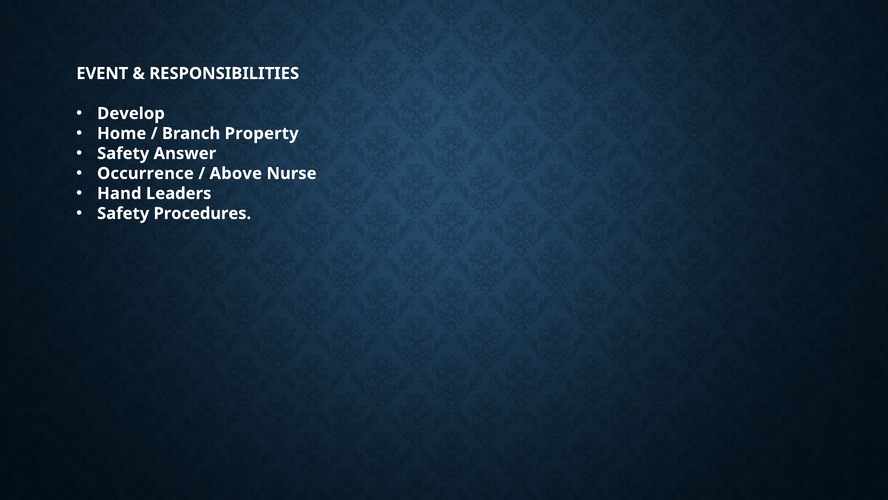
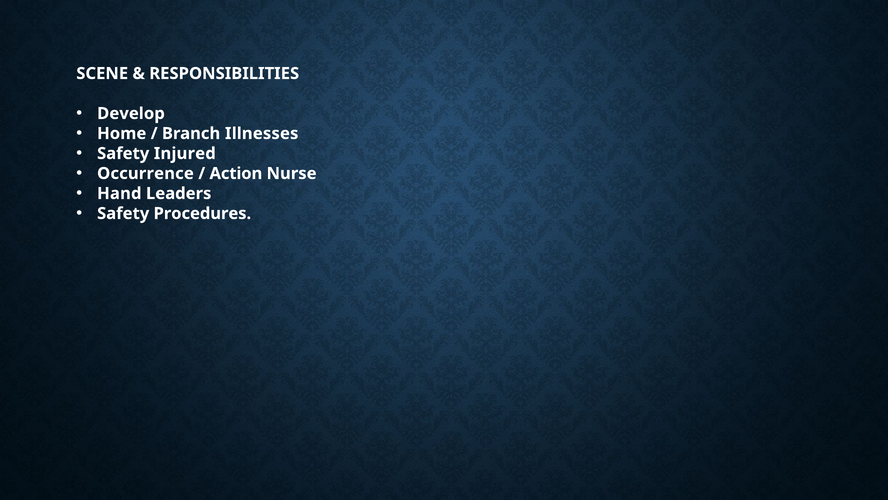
EVENT: EVENT -> SCENE (102, 73)
Property: Property -> Illnesses (262, 133)
Answer: Answer -> Injured (185, 153)
Above: Above -> Action (236, 173)
